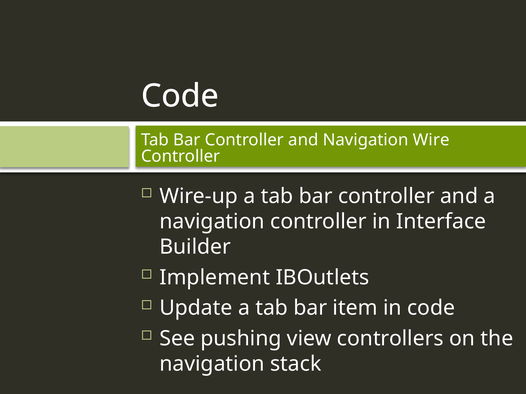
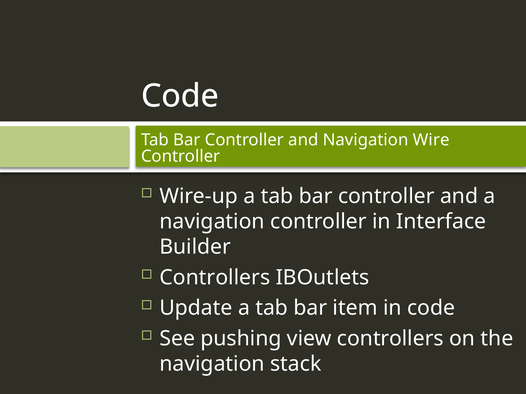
Implement: Implement -> Controllers (215, 278)
